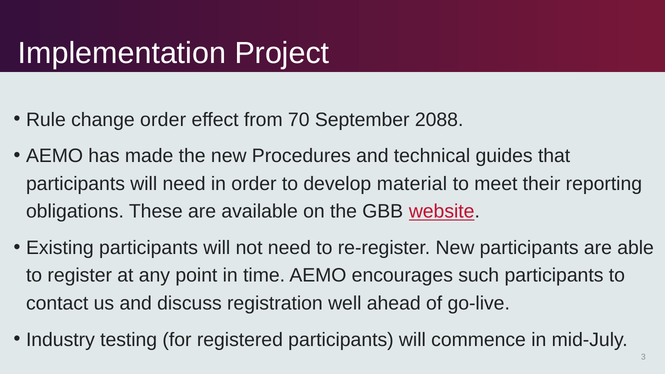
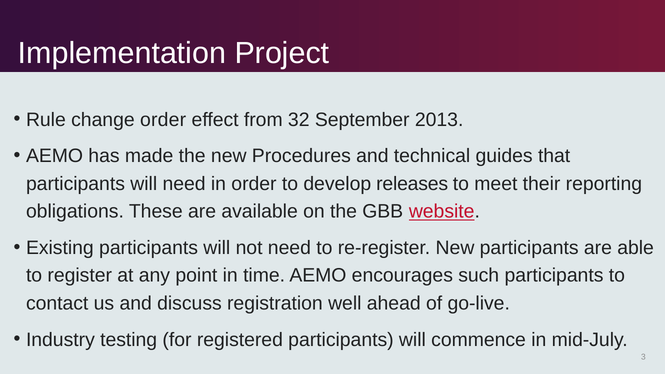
70: 70 -> 32 (299, 120)
2088: 2088 -> 2013 (439, 120)
material: material -> releases (412, 184)
